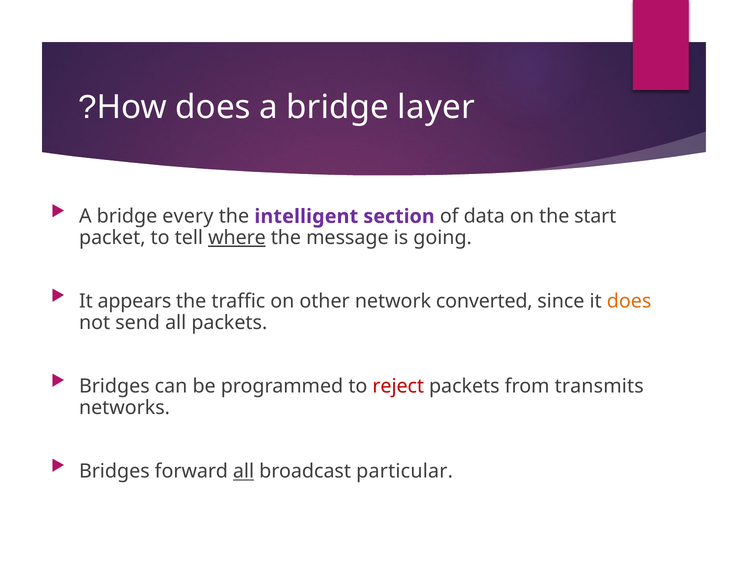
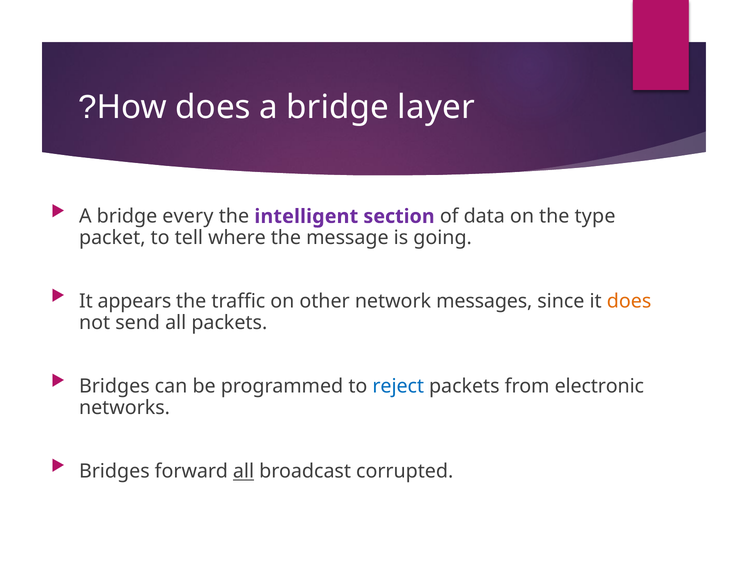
start: start -> type (595, 216)
where underline: present -> none (237, 237)
converted: converted -> messages (484, 301)
reject colour: red -> blue (398, 386)
transmits: transmits -> electronic (599, 386)
particular: particular -> corrupted (405, 471)
